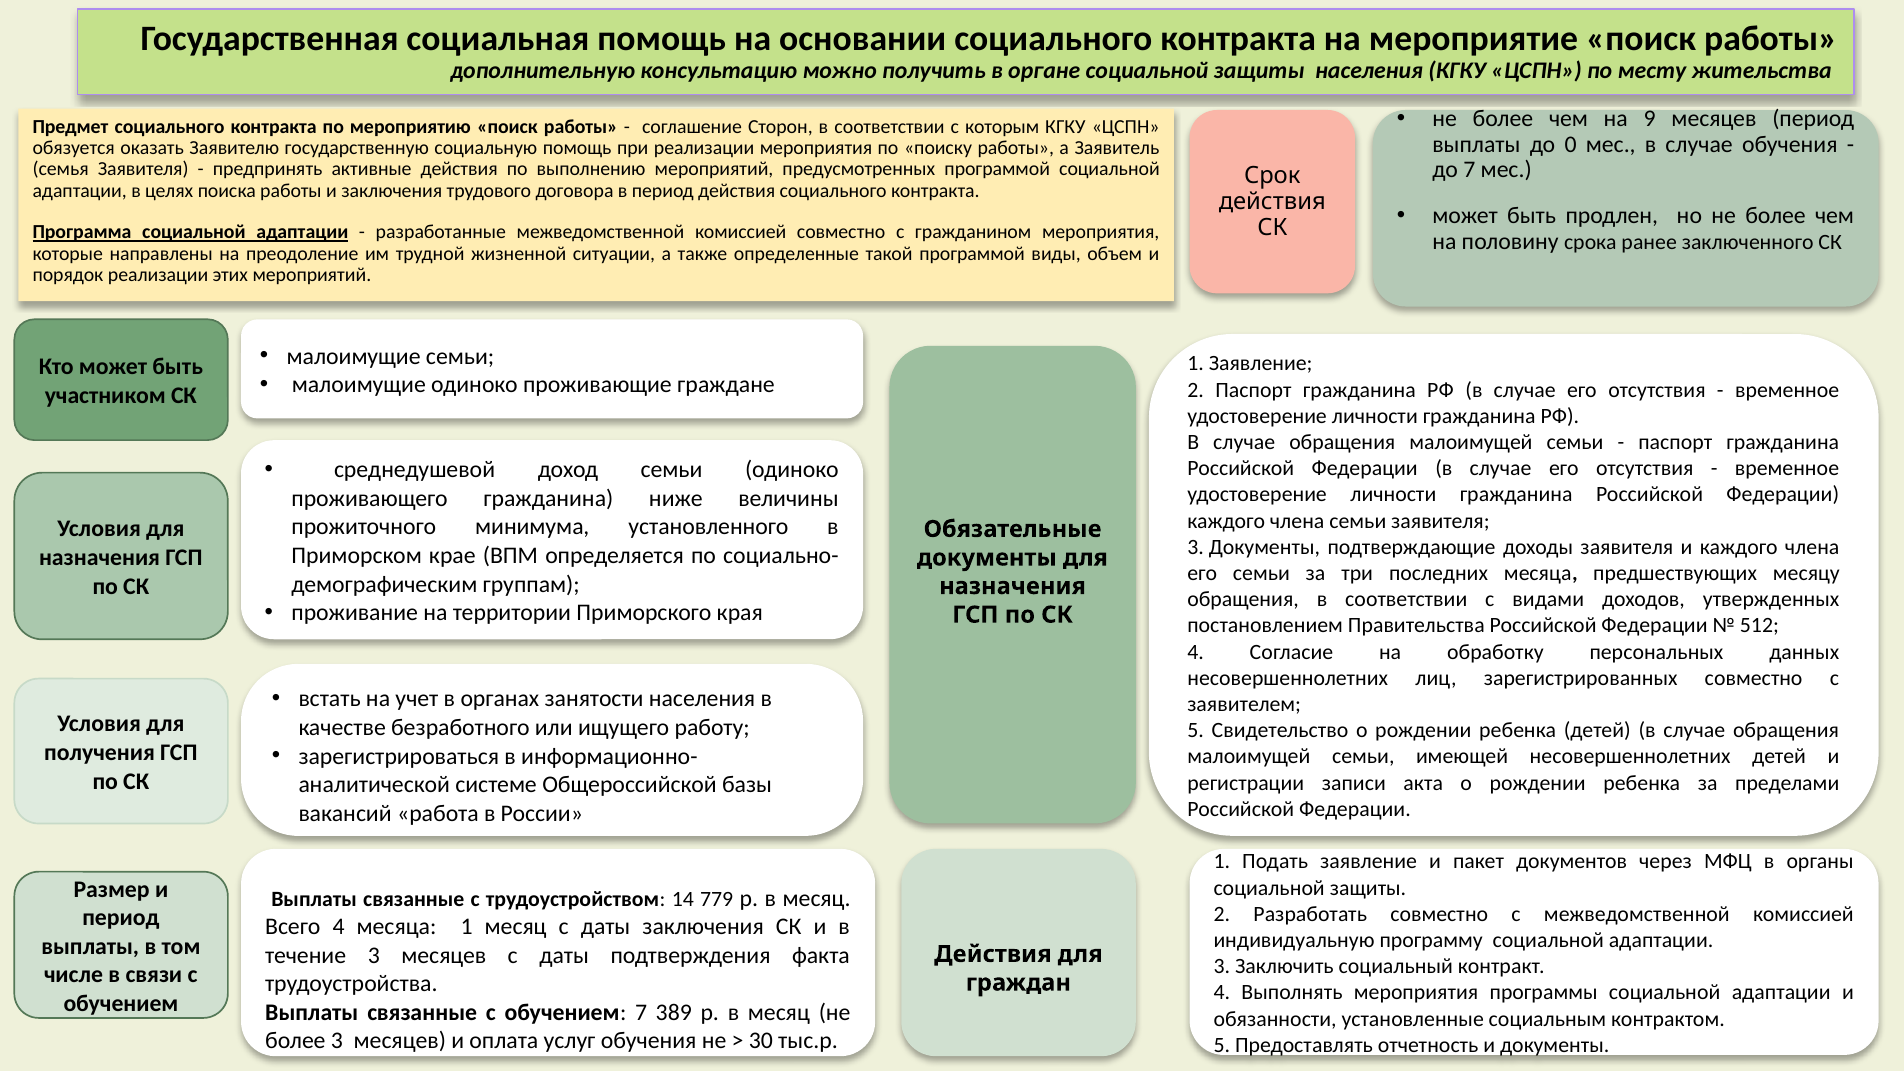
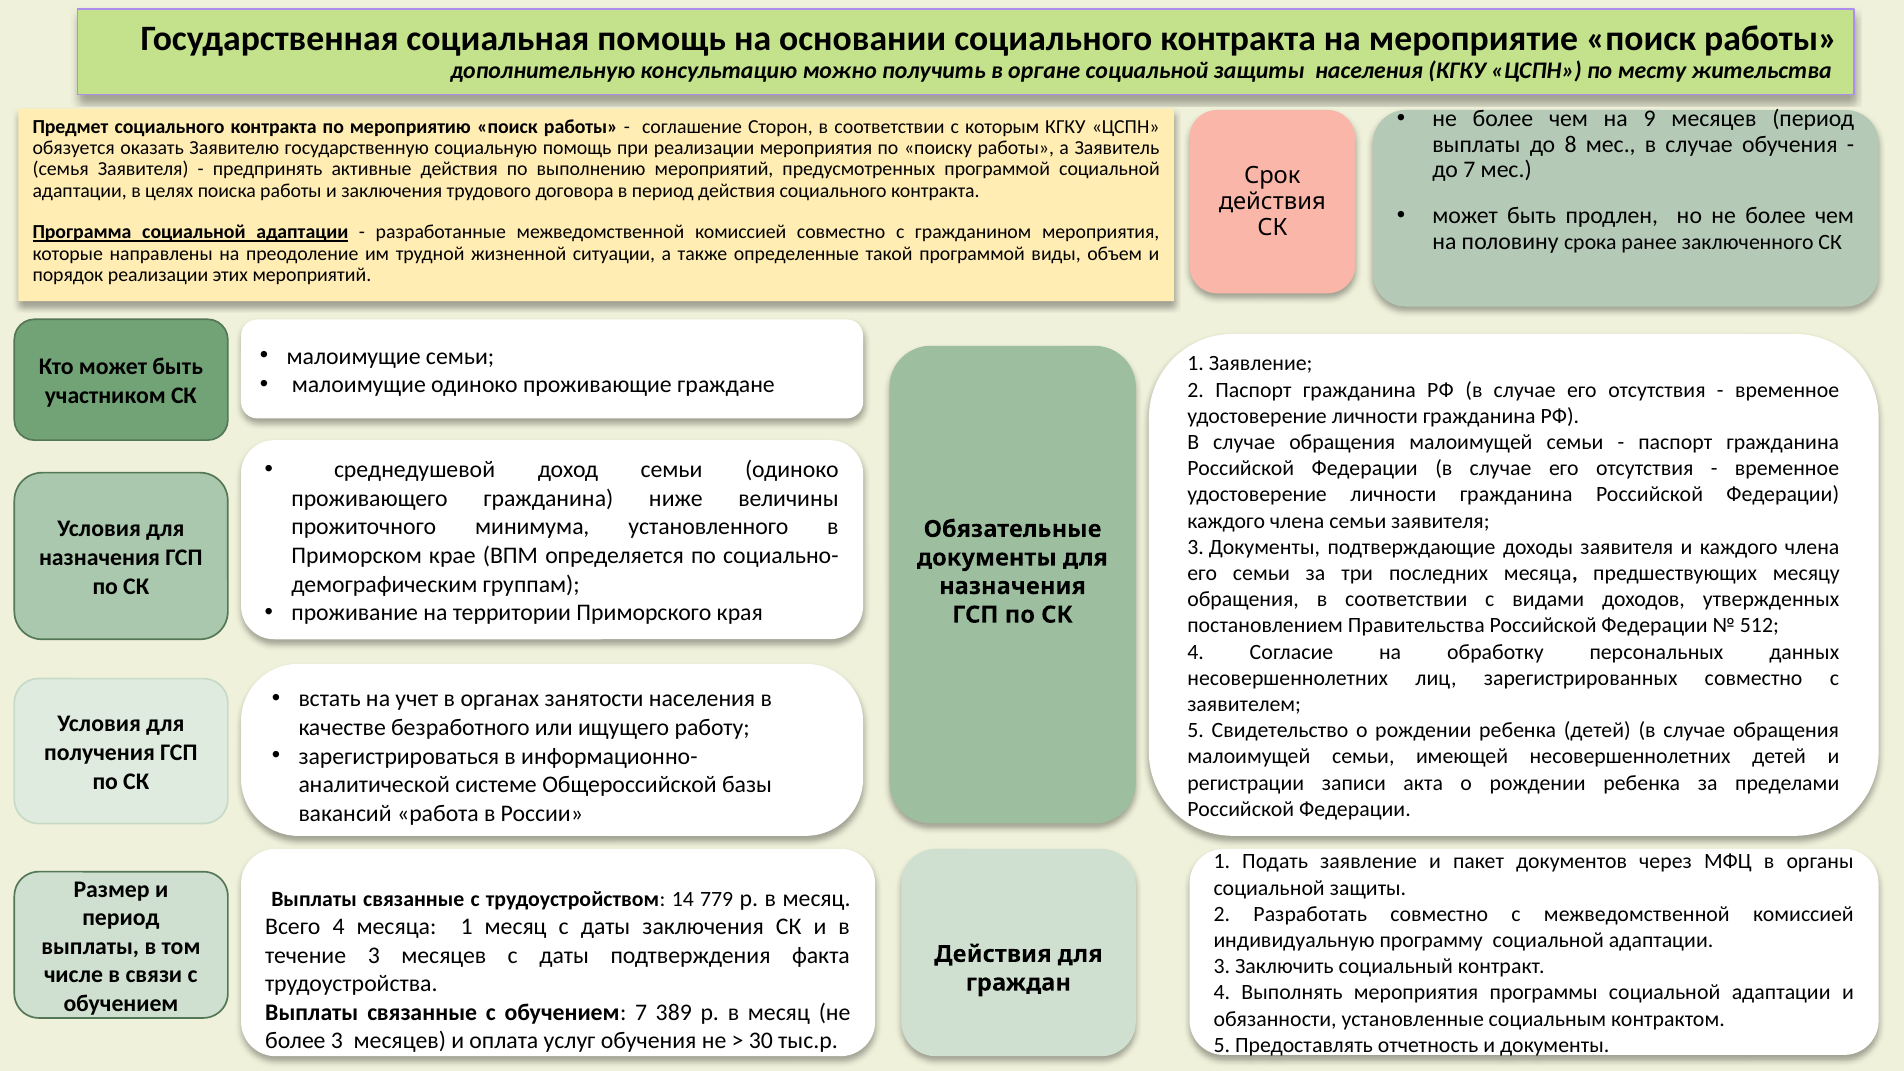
0: 0 -> 8 (1571, 144)
